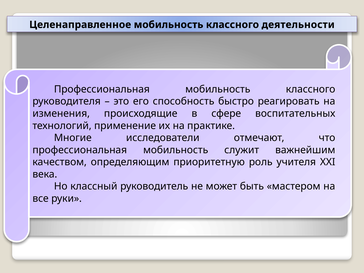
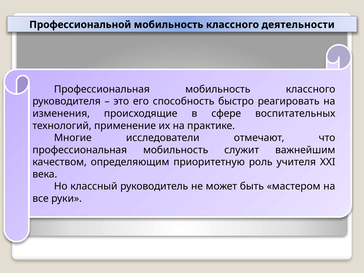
Целенаправленное: Целенаправленное -> Профессиональной (80, 25)
